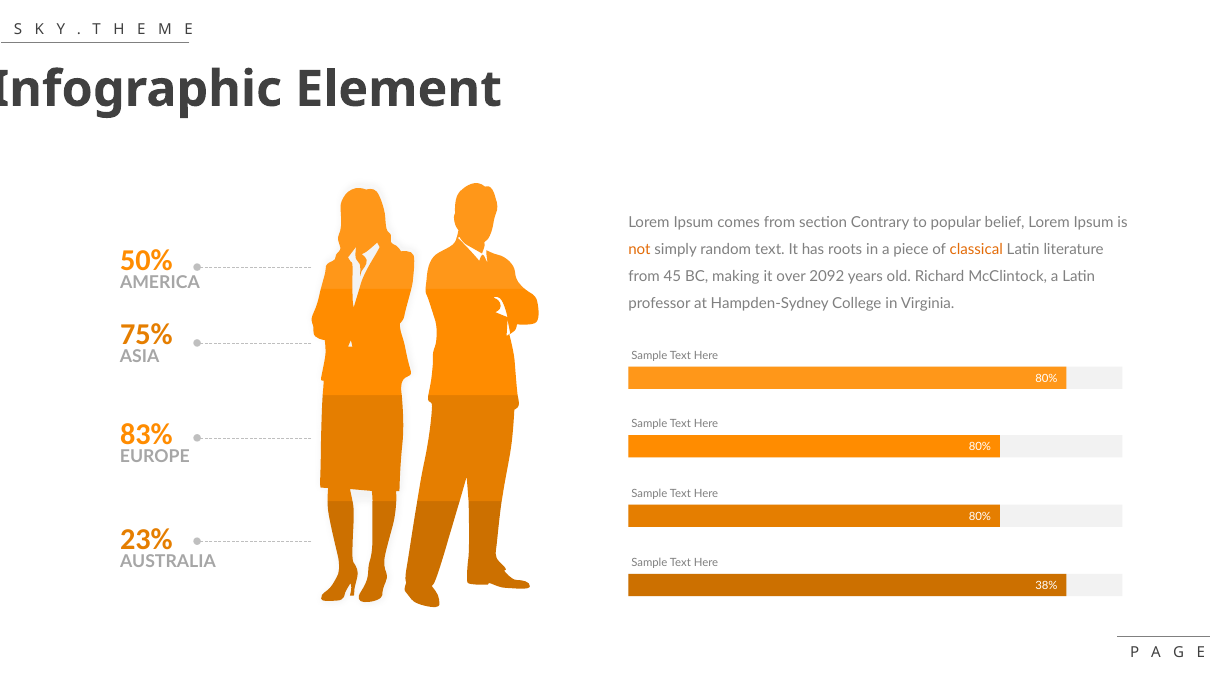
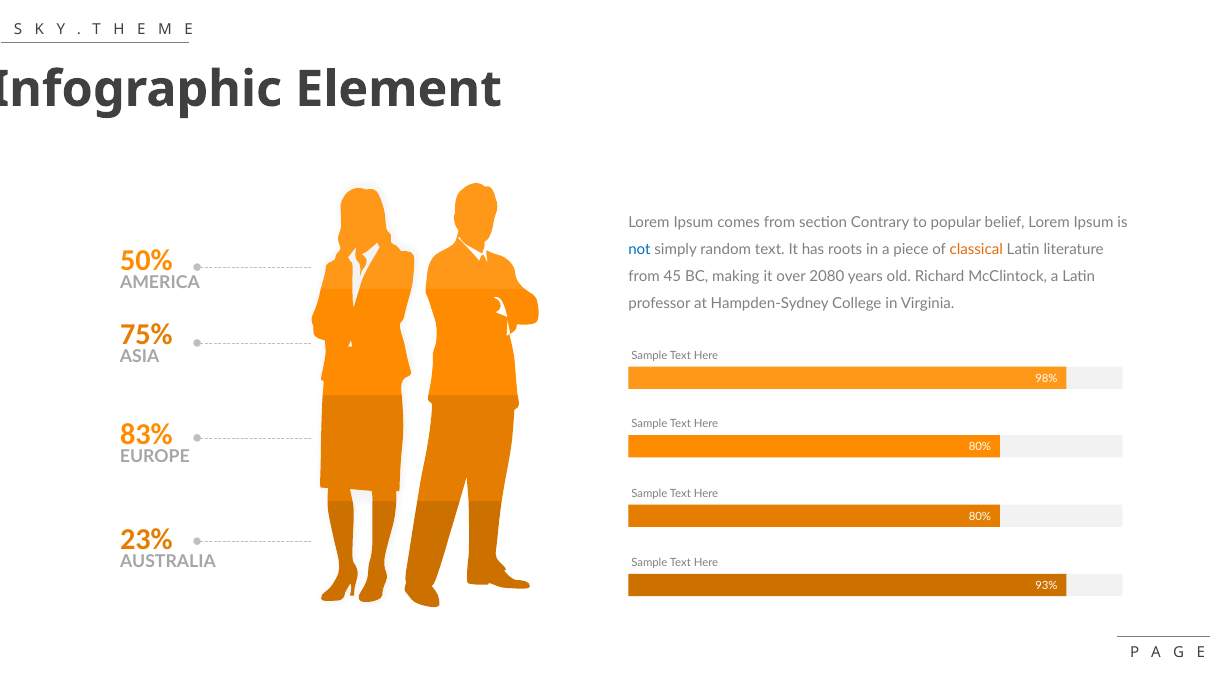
not colour: orange -> blue (640, 250)
2092: 2092 -> 2080 (827, 277)
80%: 80% -> 98% (1046, 379)
38%: 38% -> 93% (1046, 586)
